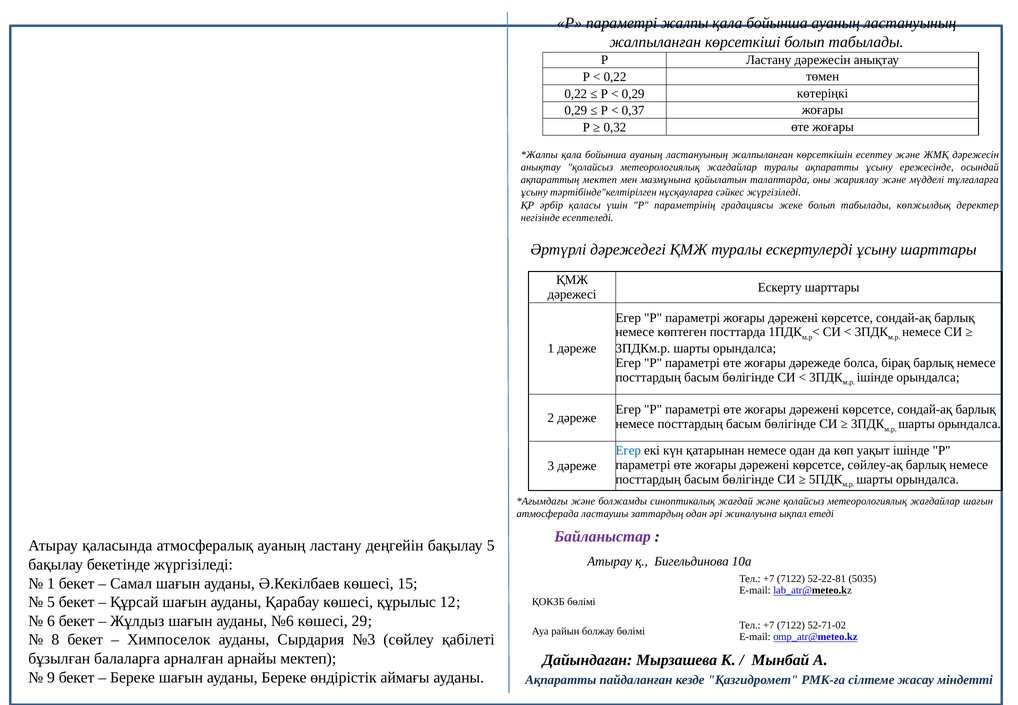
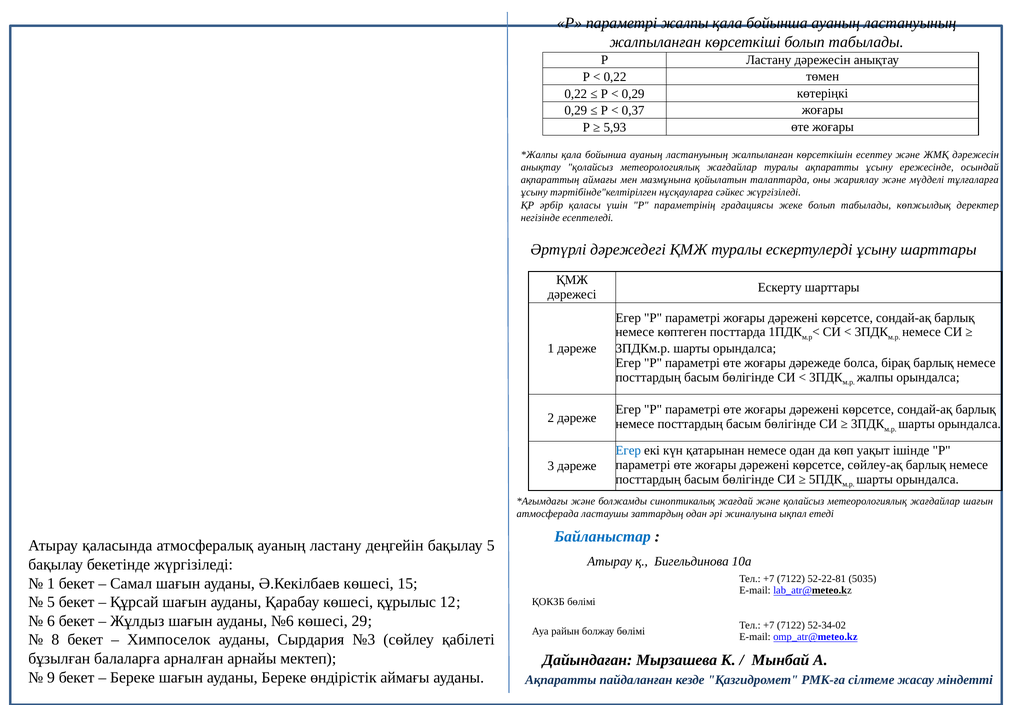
0,32: 0,32 -> 5,93 (615, 127)
ақпараттың мектеп: мектеп -> аймағы (600, 180)
ішінде: ішінде -> жалпы (875, 377)
Байланыстар colour: purple -> blue (603, 537)
52-71-02: 52-71-02 -> 52-34-02 (827, 625)
